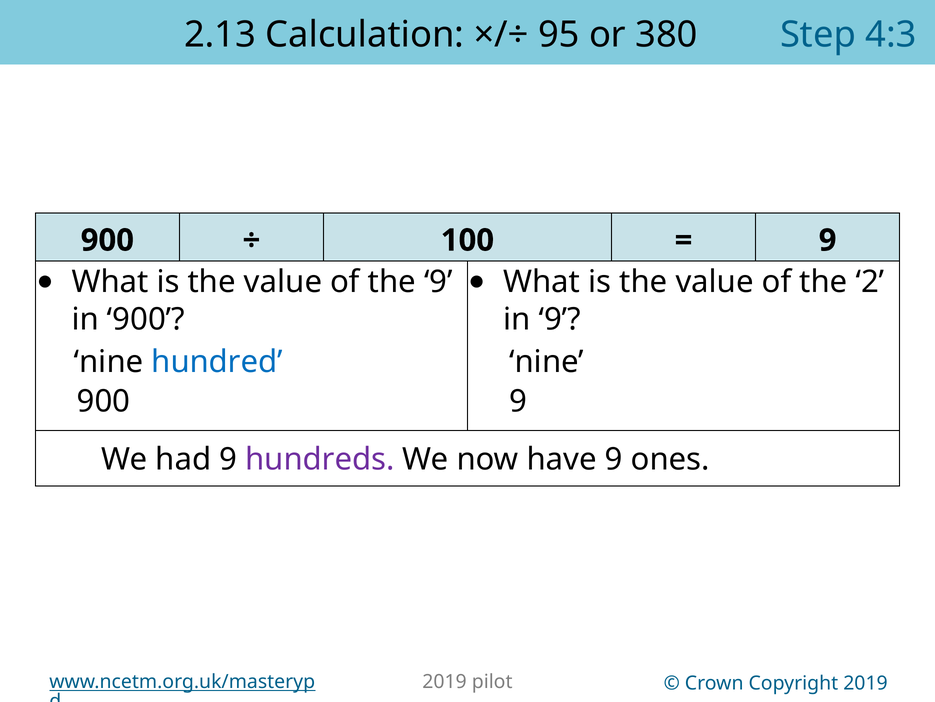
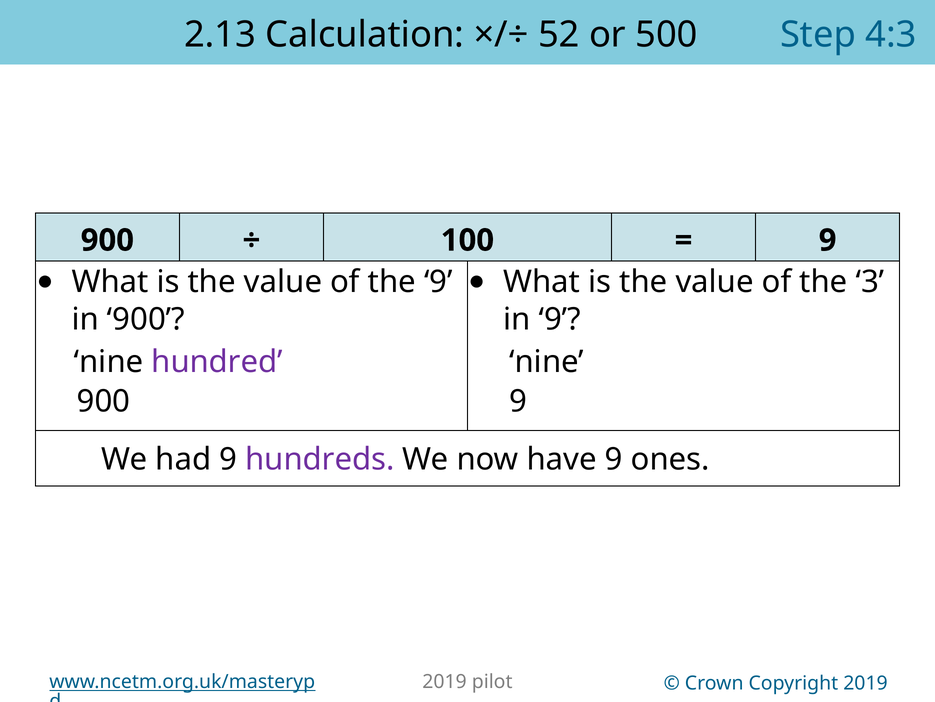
95: 95 -> 52 (559, 35)
380: 380 -> 500 (667, 35)
2: 2 -> 3 (870, 282)
hundred colour: blue -> purple (217, 361)
